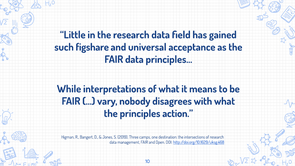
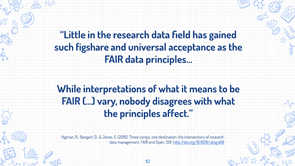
action: action -> affect (178, 114)
